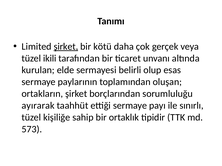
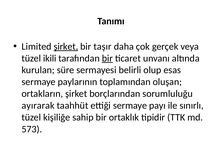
kötü: kötü -> taşır (103, 47)
bir underline: none -> present (107, 58)
elde: elde -> süre (66, 70)
